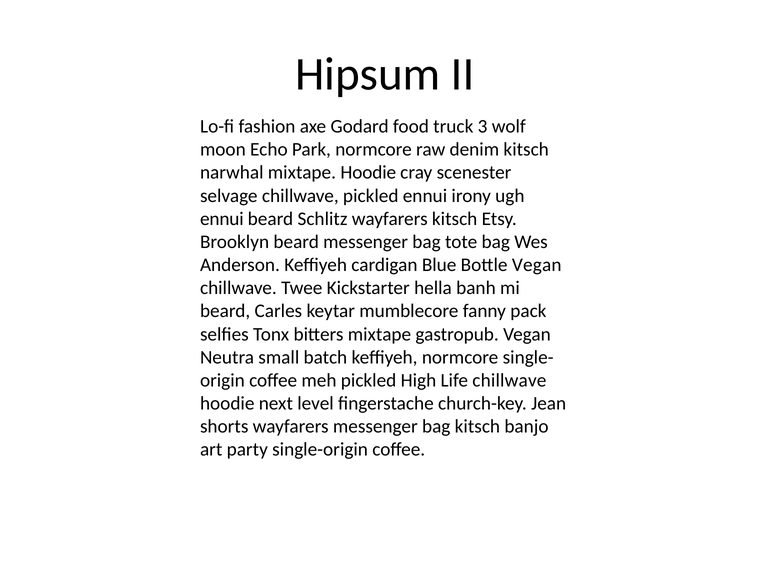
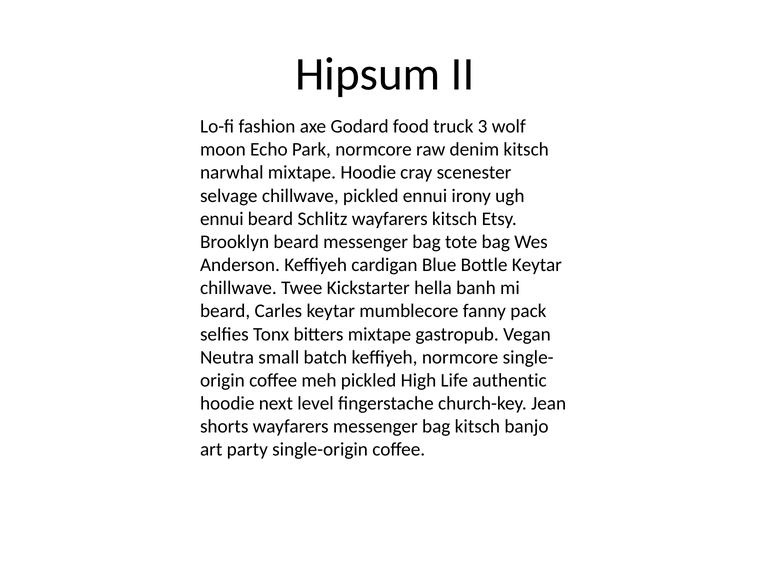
Bottle Vegan: Vegan -> Keytar (537, 265)
Life chillwave: chillwave -> authentic (509, 381)
